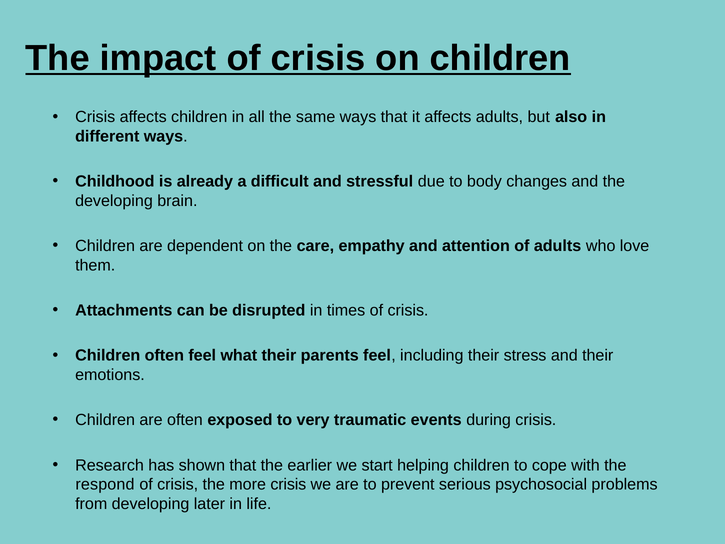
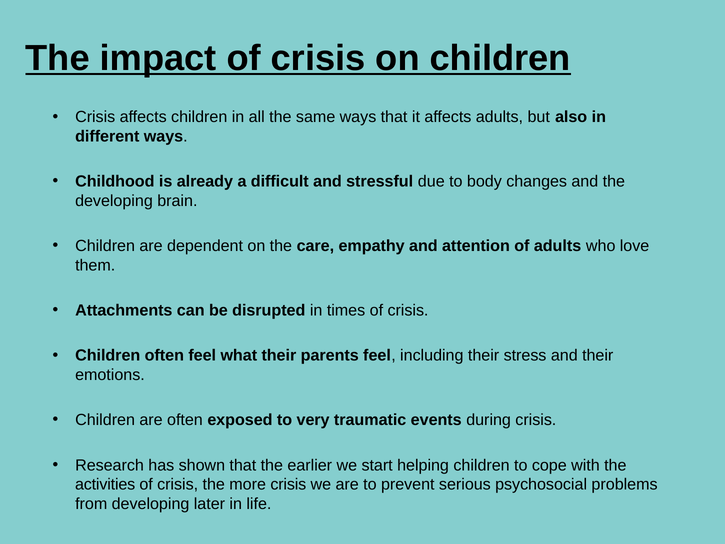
respond: respond -> activities (105, 484)
